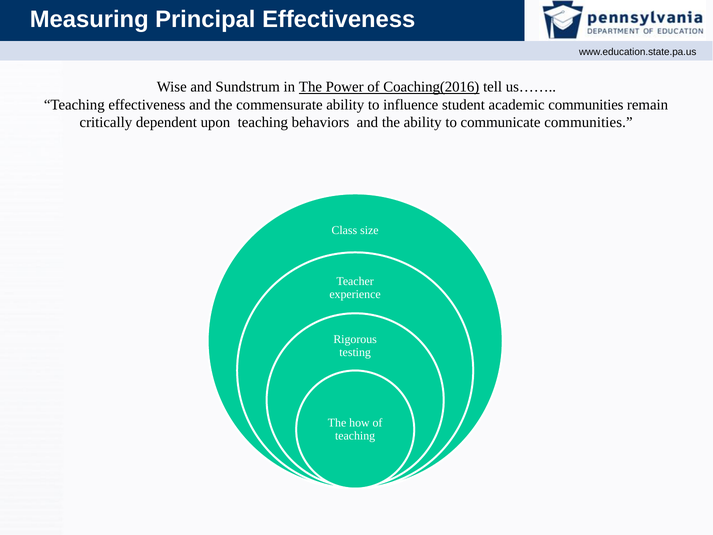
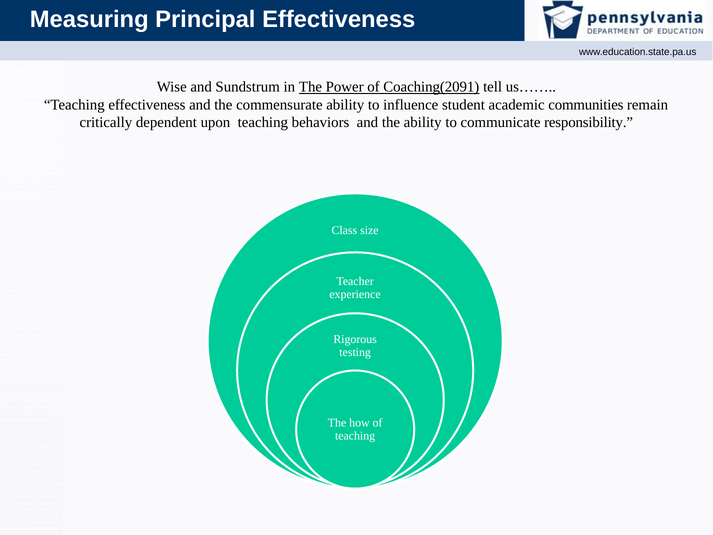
Coaching(2016: Coaching(2016 -> Coaching(2091 (431, 87)
communicate communities: communities -> responsibility (589, 123)
